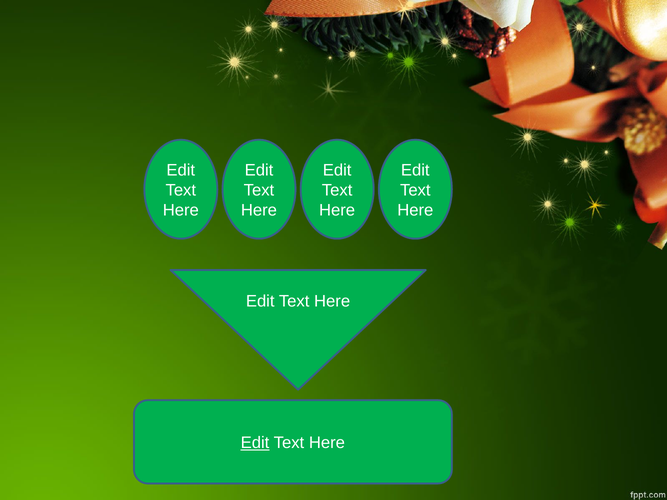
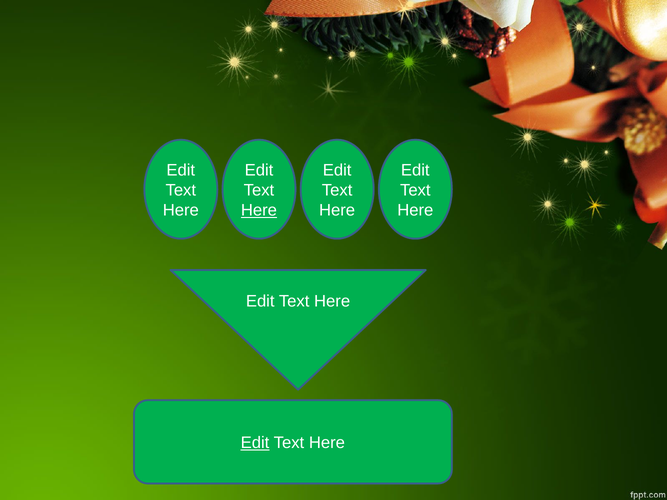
Here underline: none -> present (259, 210)
